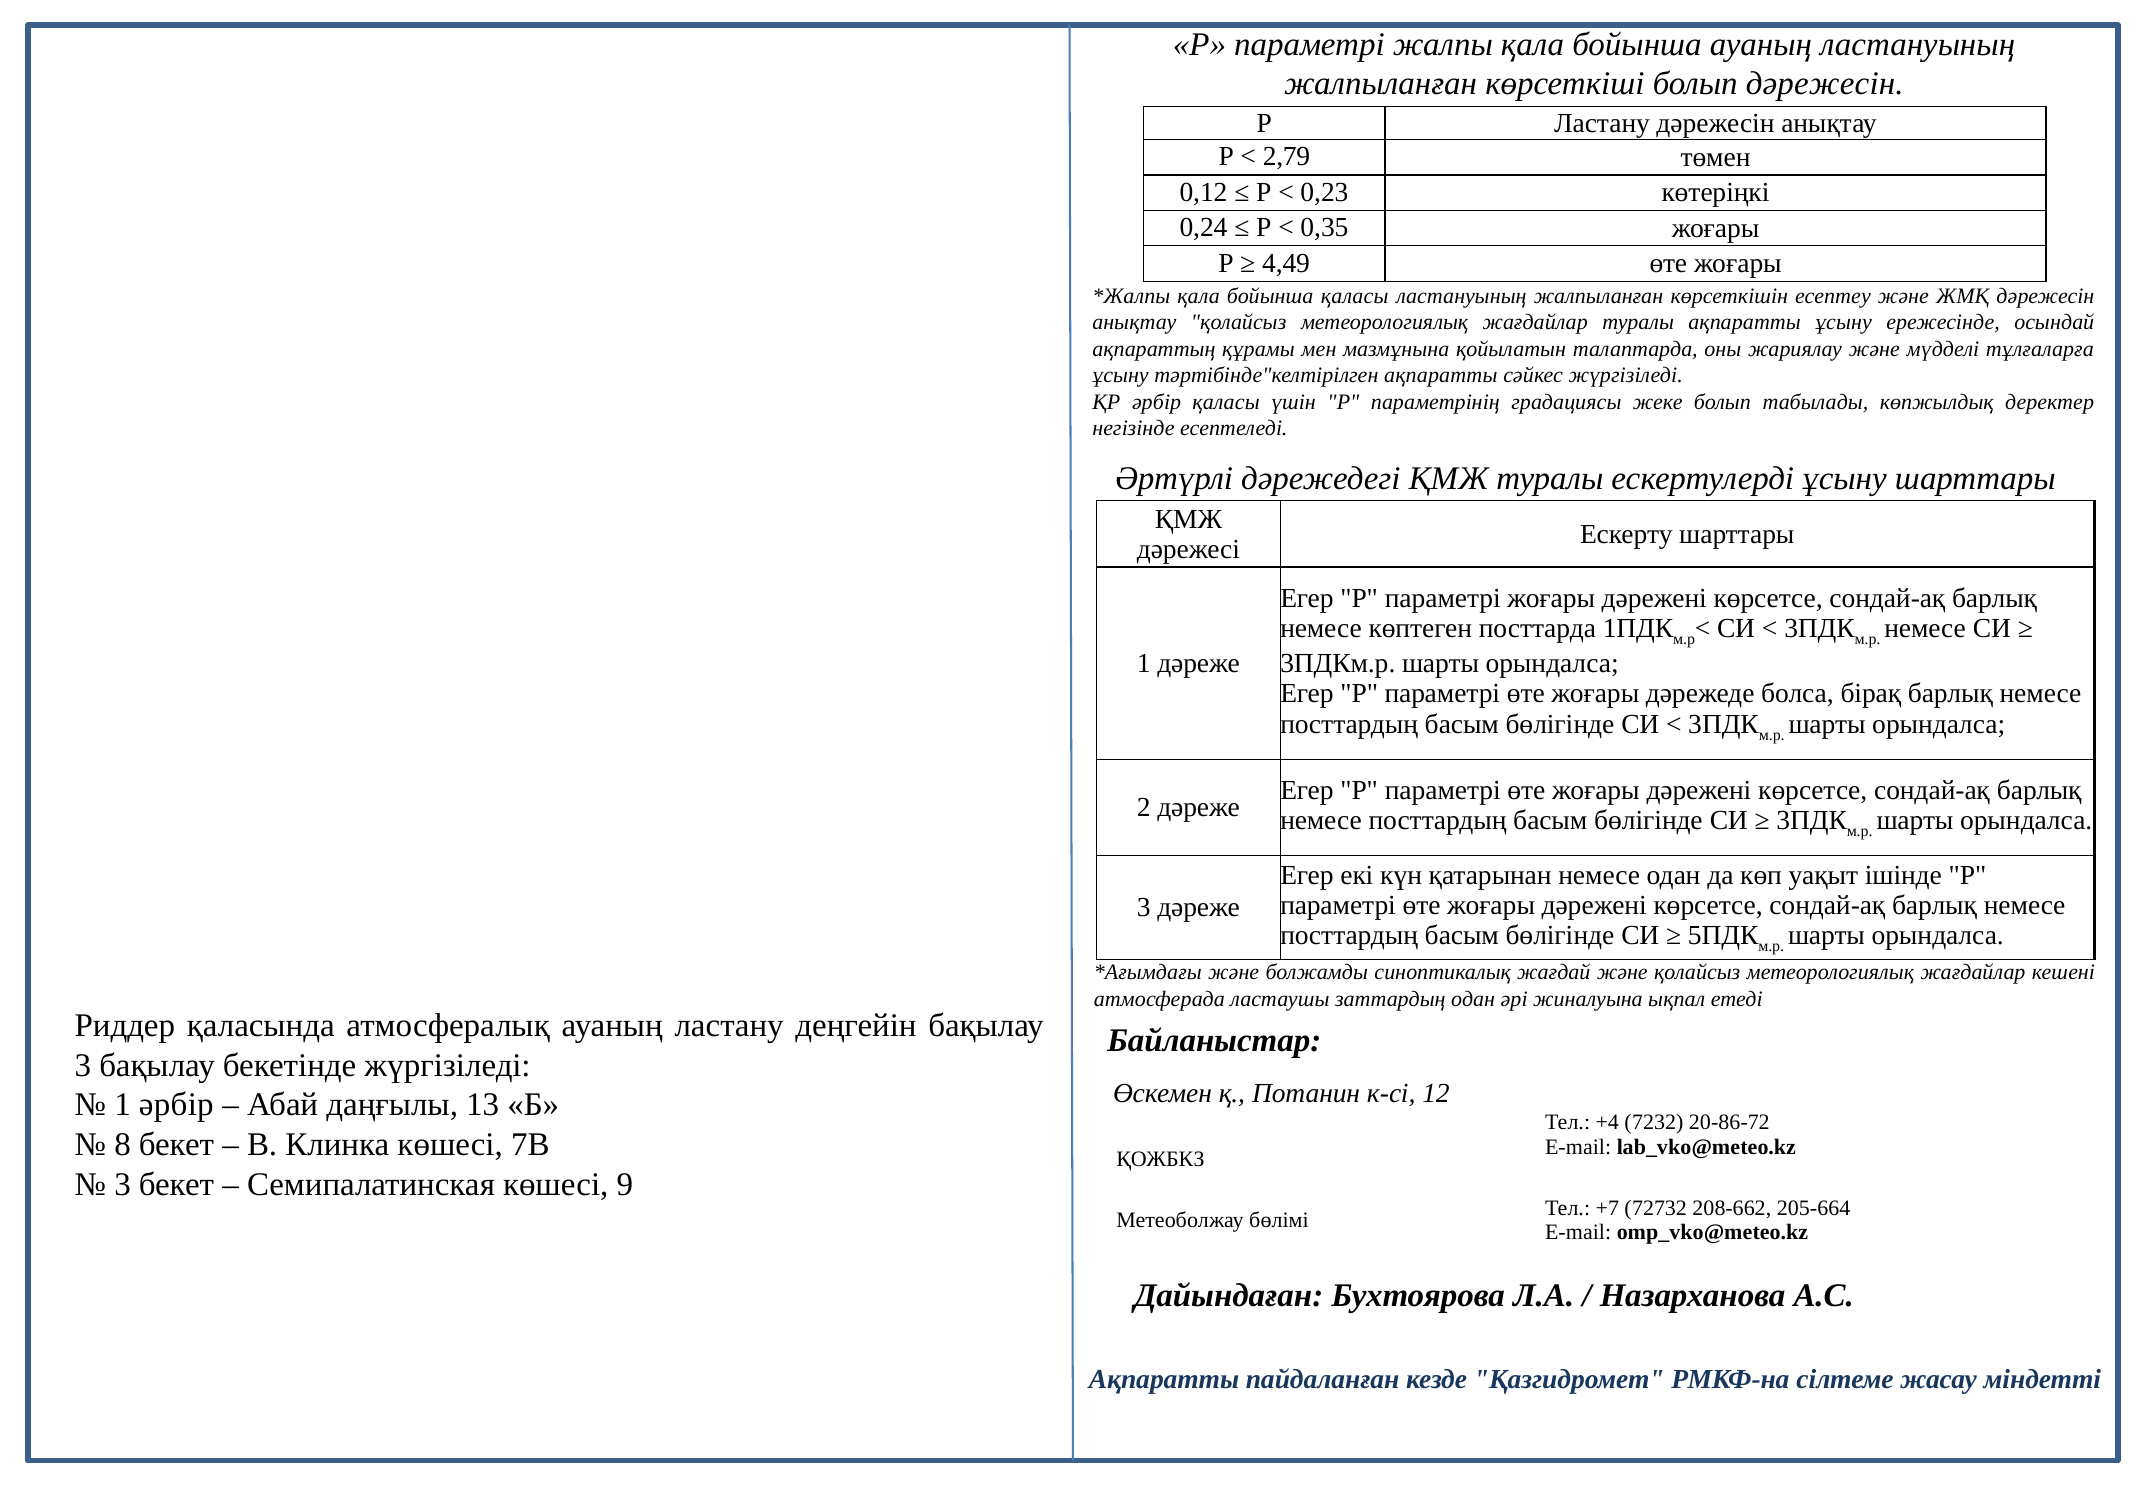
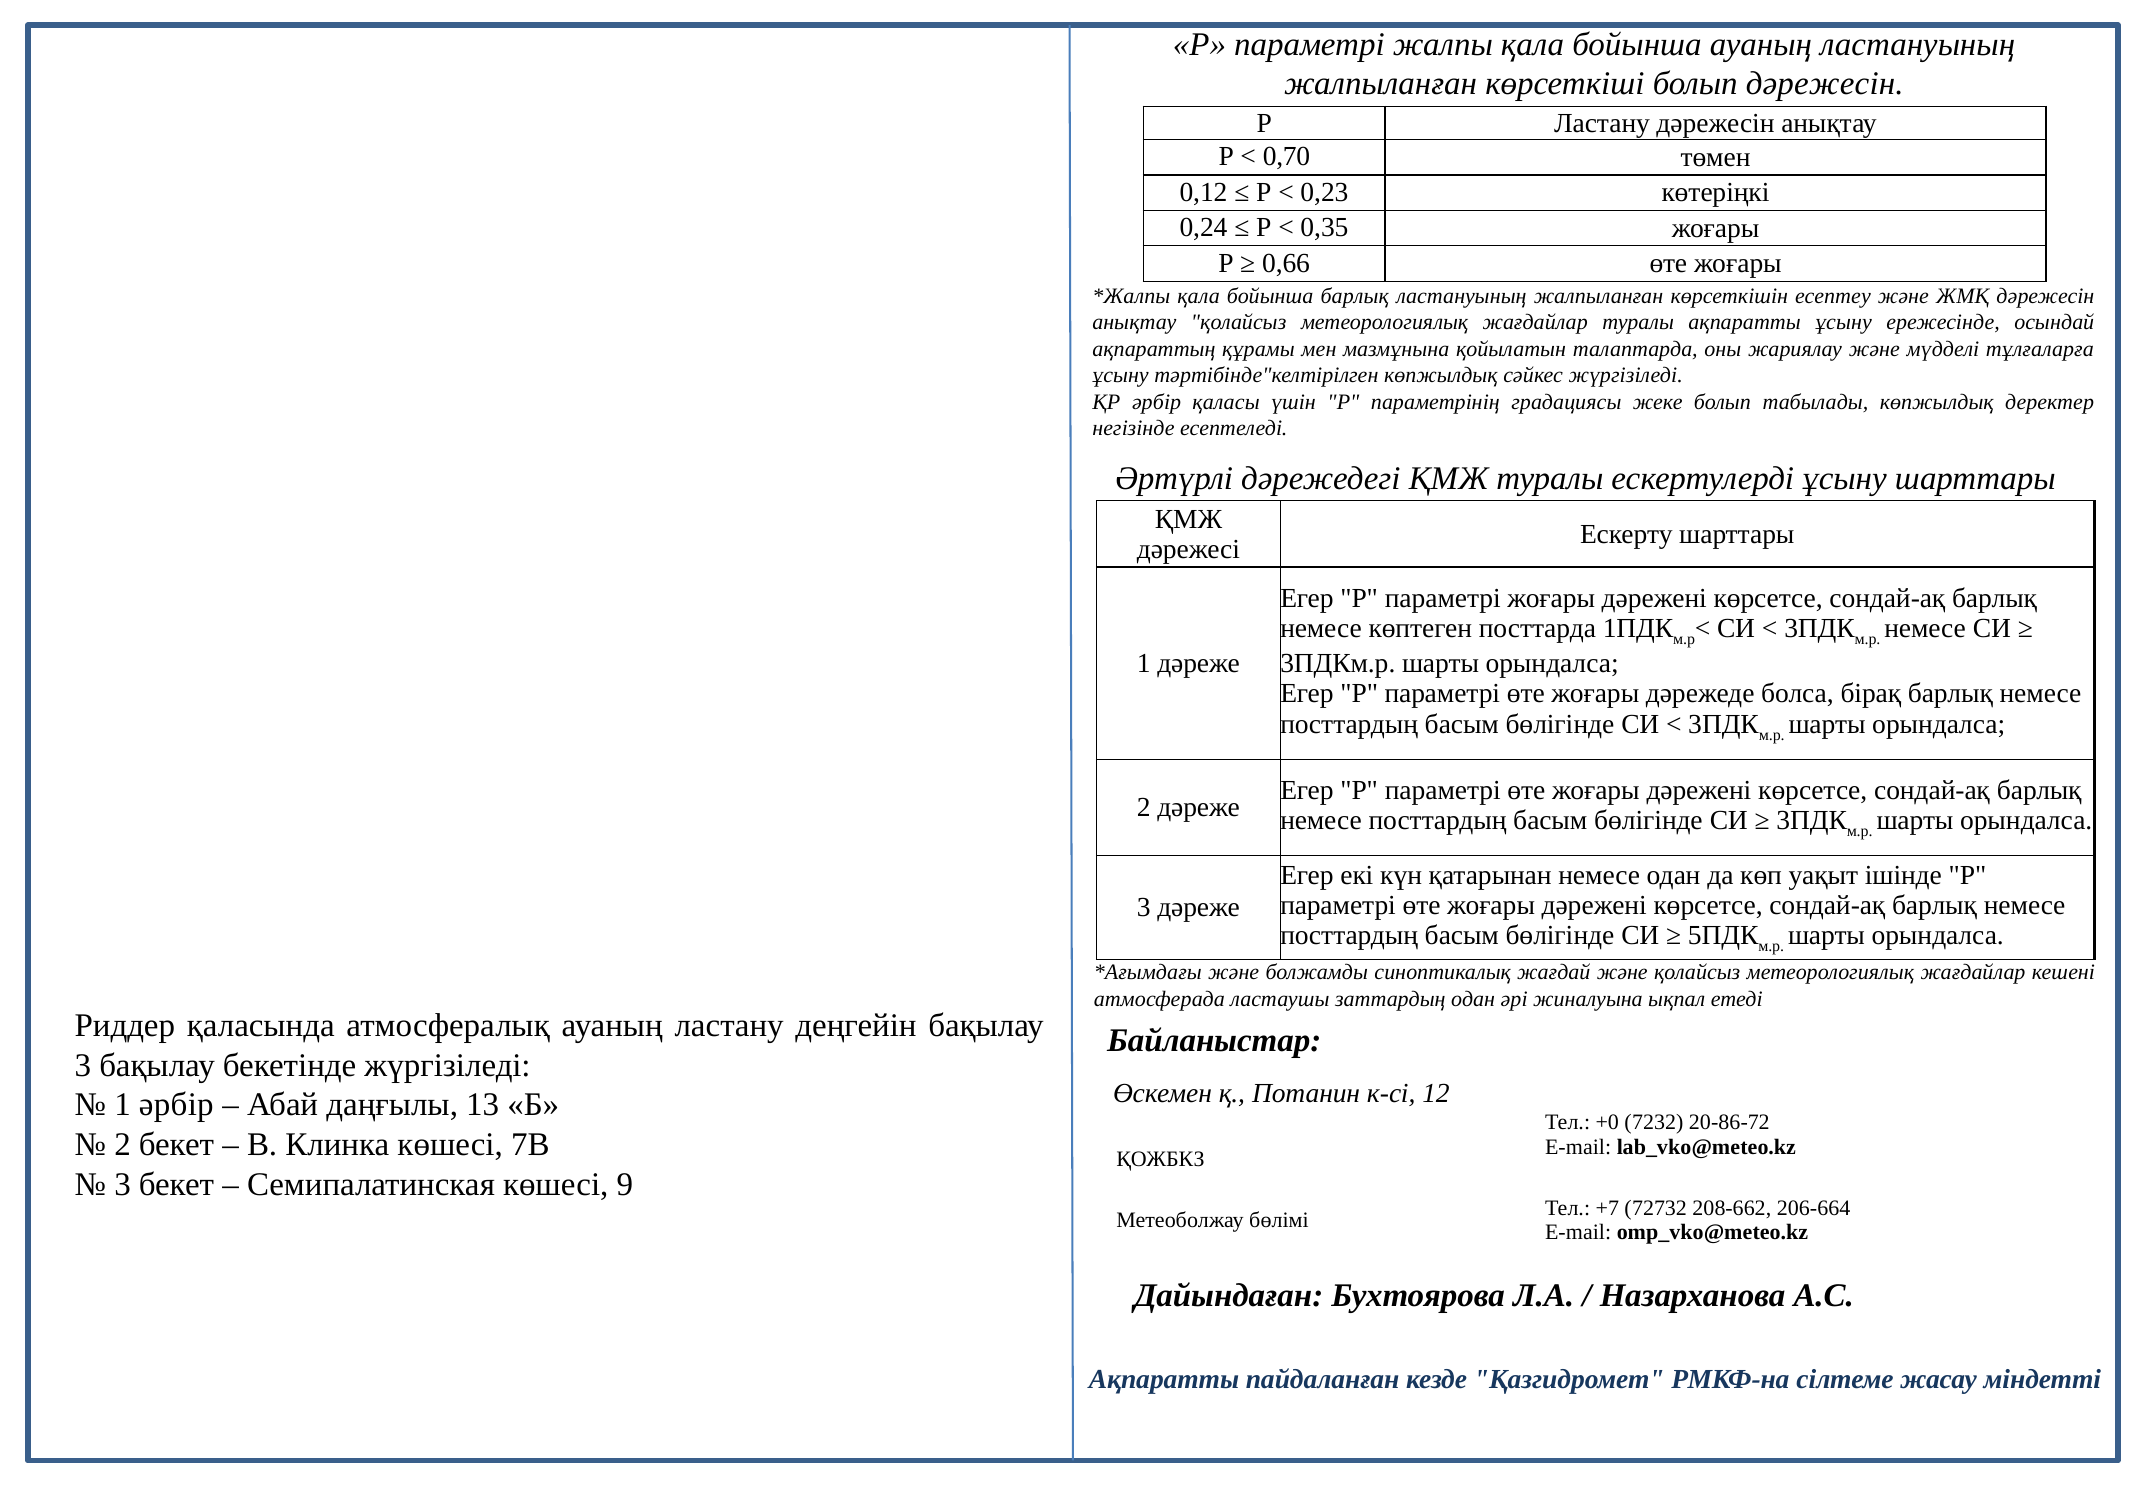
2,79: 2,79 -> 0,70 (1287, 157)
4,49: 4,49 -> 0,66 (1286, 263)
бойынша қаласы: қаласы -> барлық (1355, 296)
тәртібінде"келтірілген ақпаратты: ақпаратты -> көпжылдық (1441, 375)
+4: +4 -> +0 (1607, 1122)
8: 8 -> 2 (123, 1144)
205-664: 205-664 -> 206-664 (1814, 1208)
